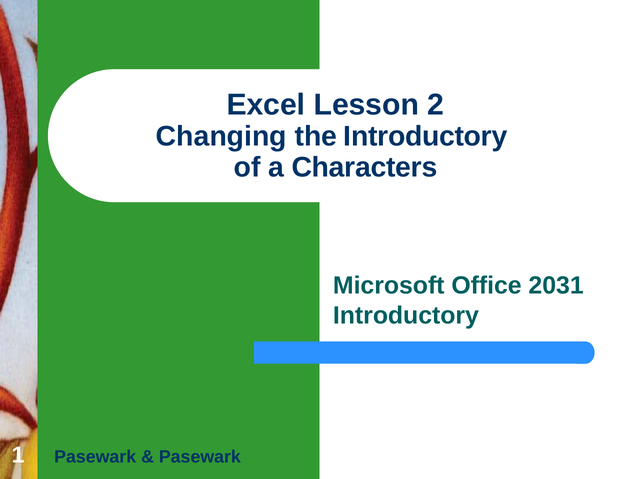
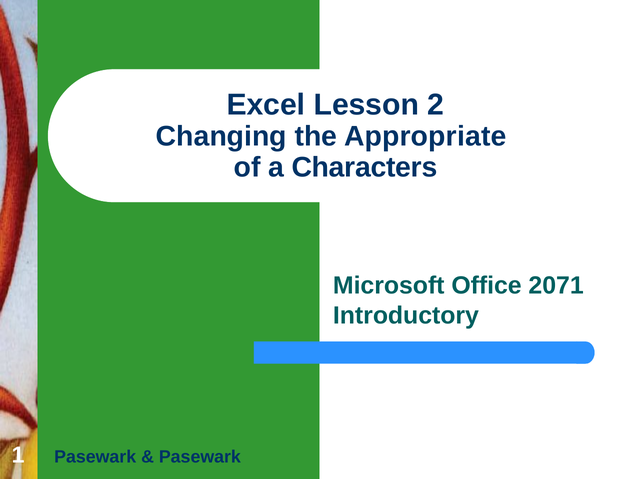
the Introductory: Introductory -> Appropriate (425, 137)
2031: 2031 -> 2071 (556, 286)
